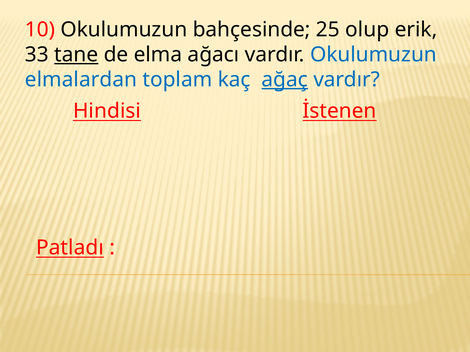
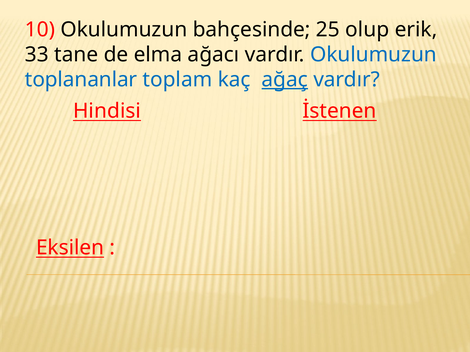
tane underline: present -> none (76, 55)
elmalardan: elmalardan -> toplananlar (81, 80)
Patladı: Patladı -> Eksilen (70, 248)
